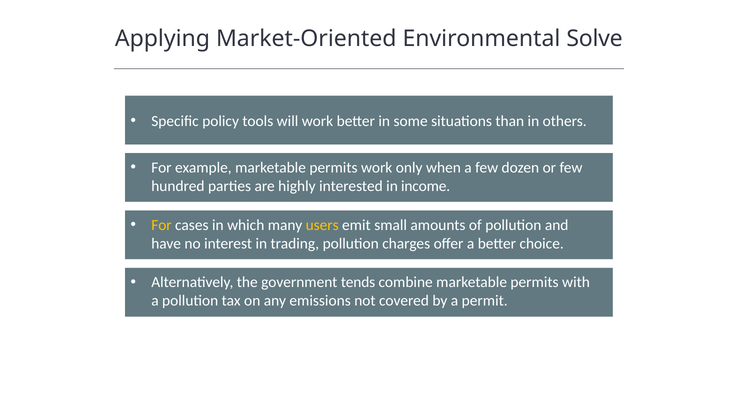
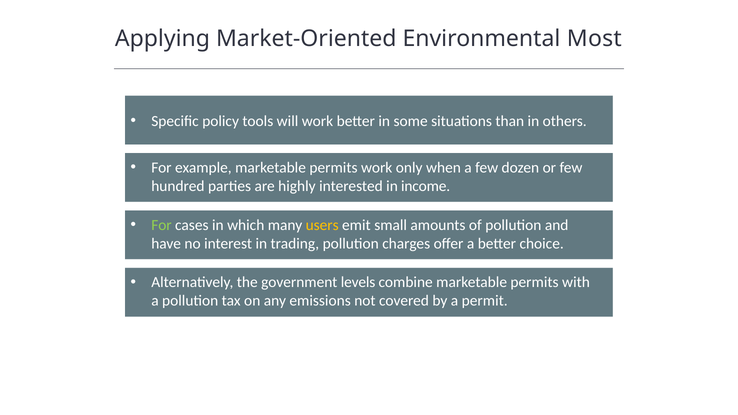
Solve: Solve -> Most (594, 39)
For colour: yellow -> light green (161, 225)
tends: tends -> levels (358, 283)
